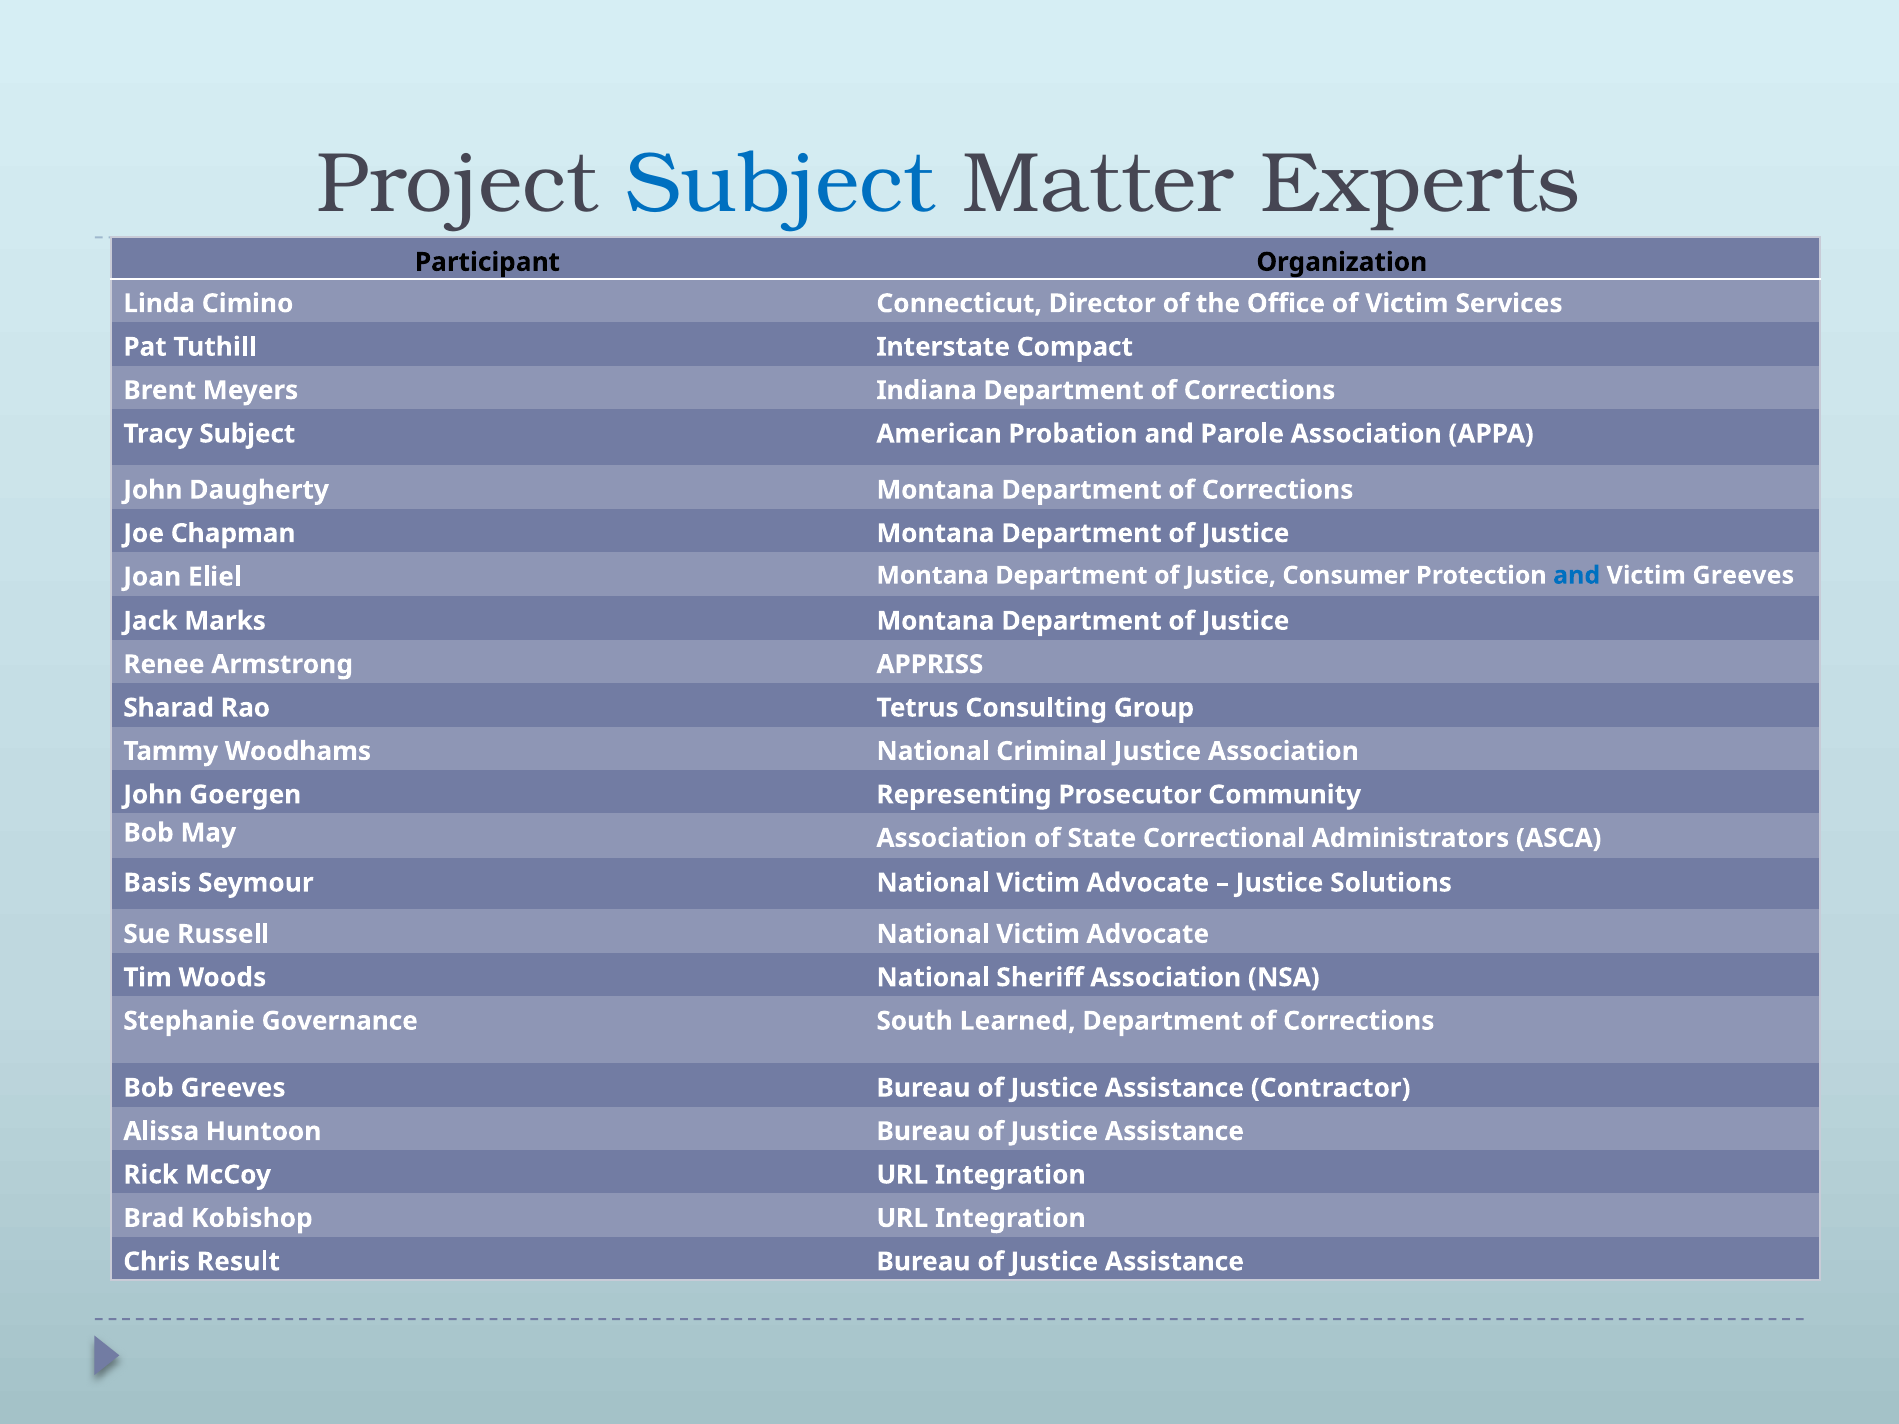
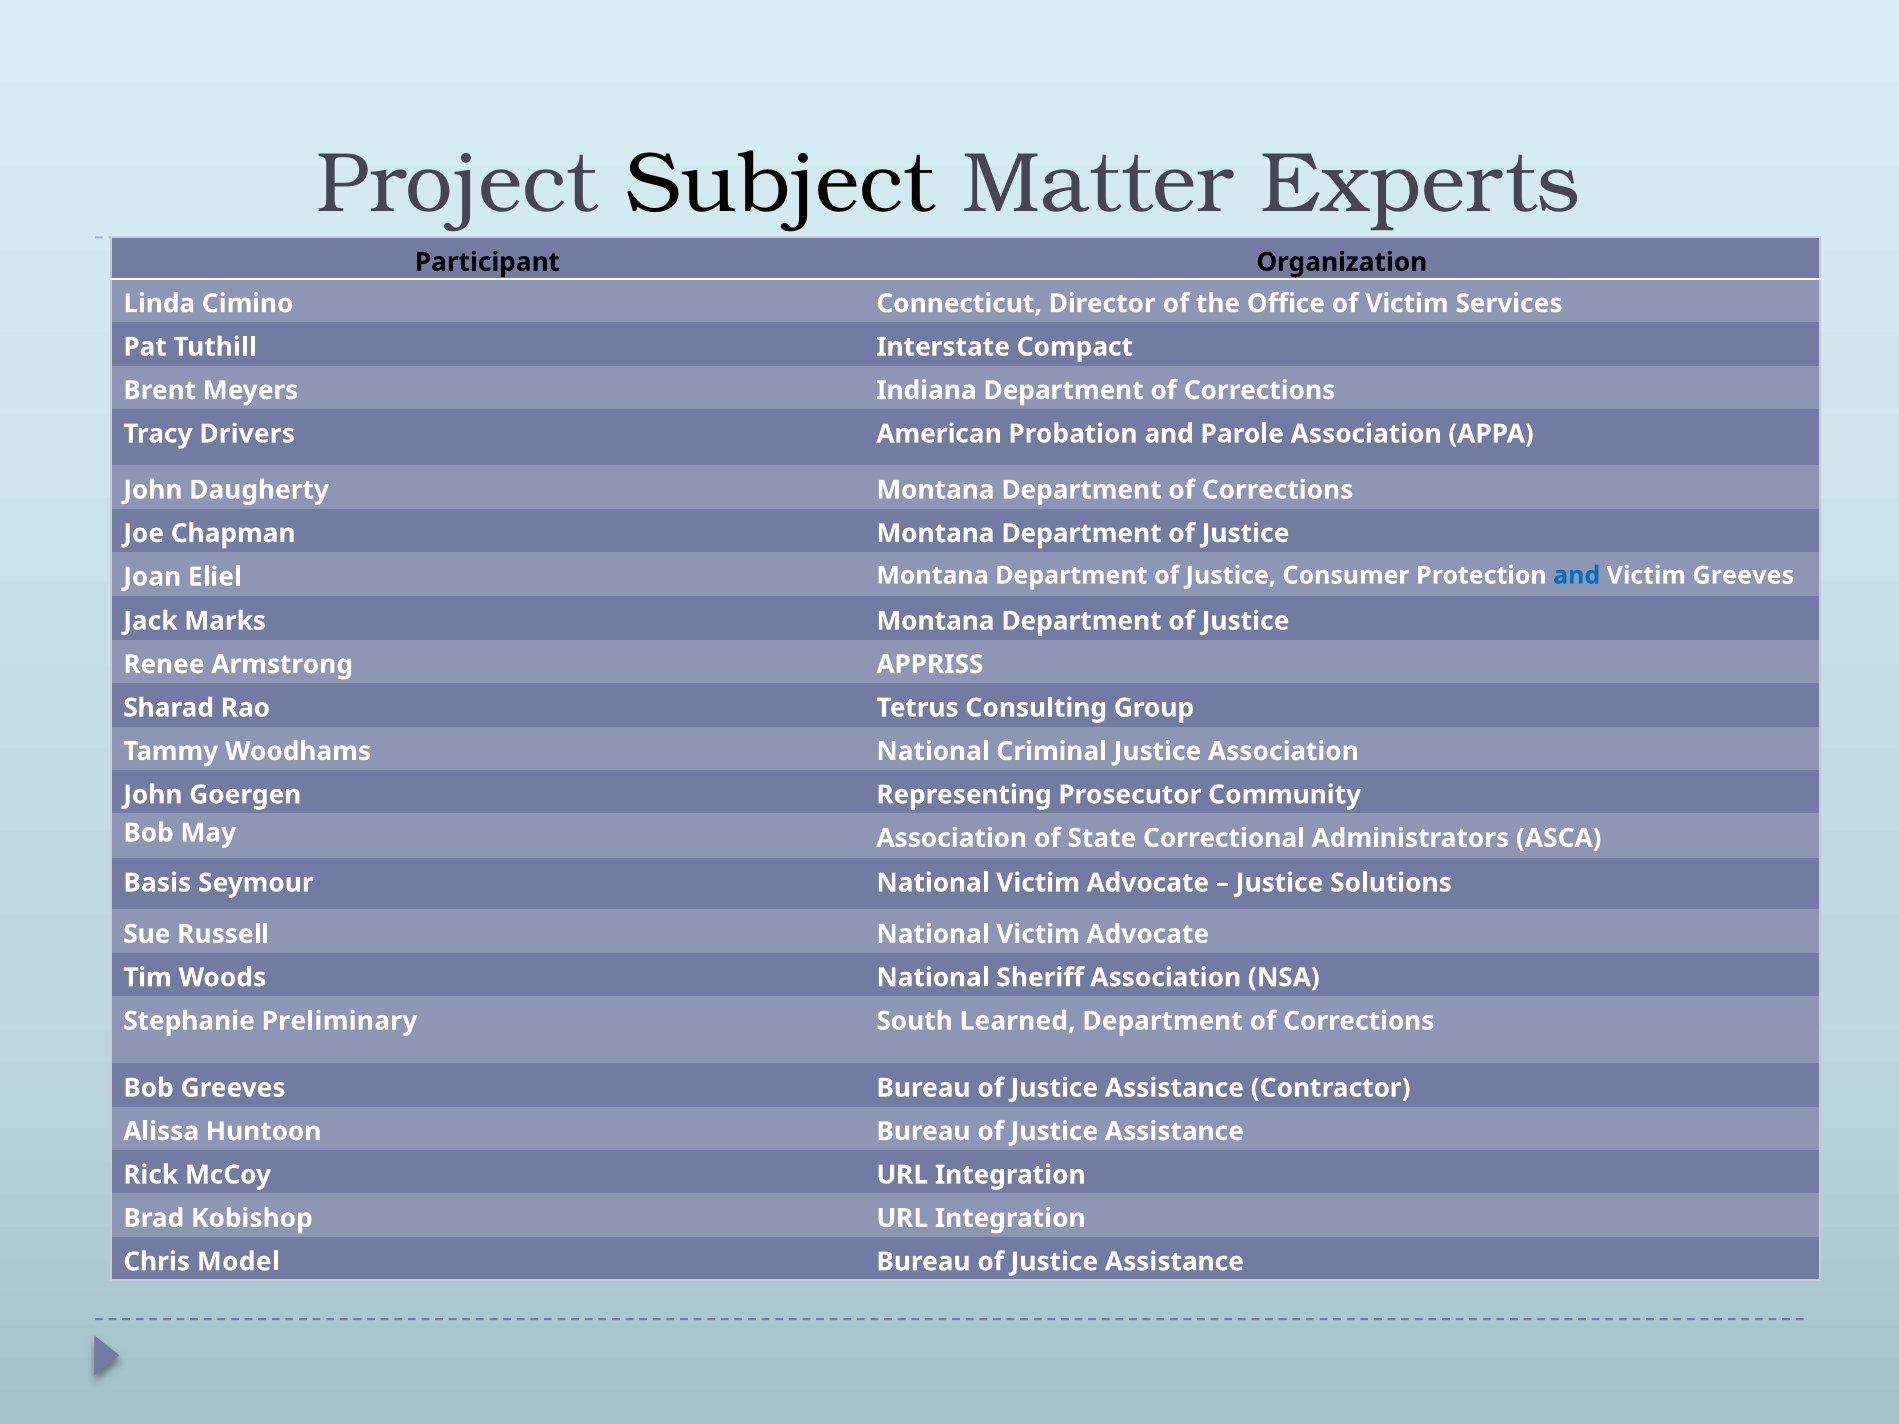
Subject colour: blue -> black (781, 183)
Tracy Subject: Subject -> Drivers (247, 434)
Governance: Governance -> Preliminary (340, 1021)
Result: Result -> Model (238, 1262)
